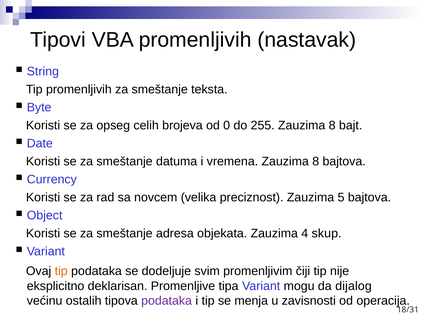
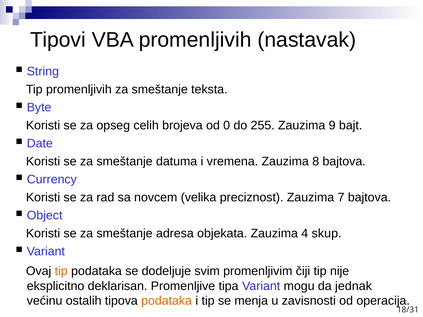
255 Zauzima 8: 8 -> 9 (332, 126)
5: 5 -> 7 (341, 198)
dijalog: dijalog -> jednak (354, 286)
podataka colour: purple -> orange (167, 301)
